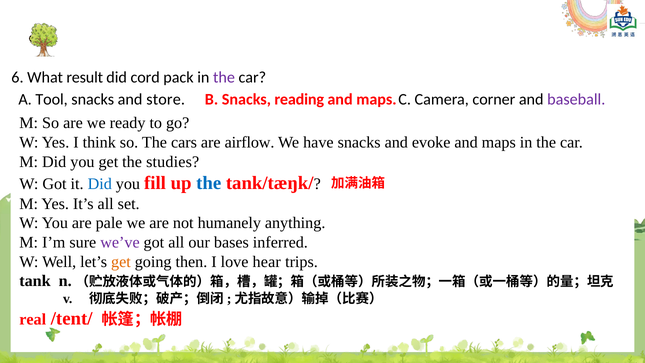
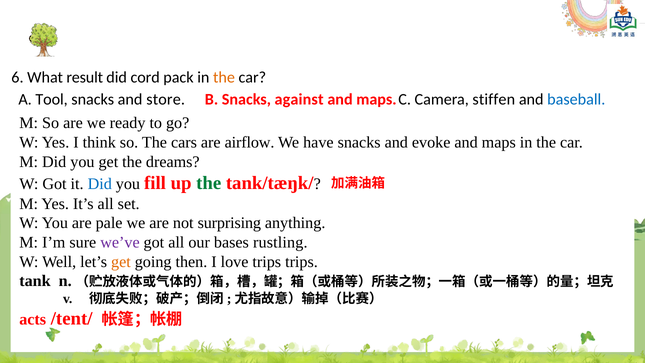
the colour: purple -> orange (224, 77)
reading: reading -> against (299, 100)
corner: corner -> stiffen (494, 100)
baseball colour: purple -> blue (576, 100)
studies: studies -> dreams (173, 162)
the colour: blue -> green (209, 183)
humanely: humanely -> surprising (229, 223)
inferred: inferred -> rustling (280, 242)
love hear: hear -> trips (267, 262)
real: real -> acts (33, 319)
